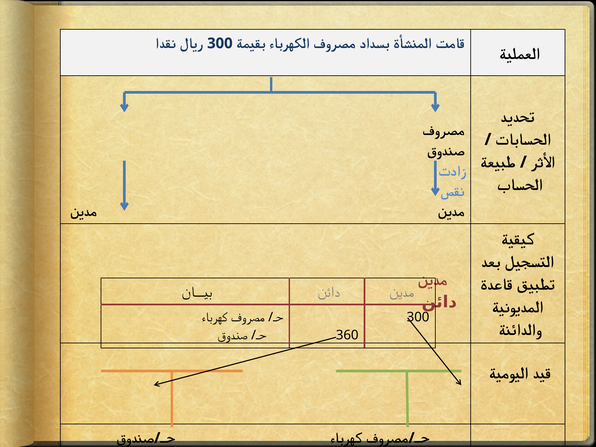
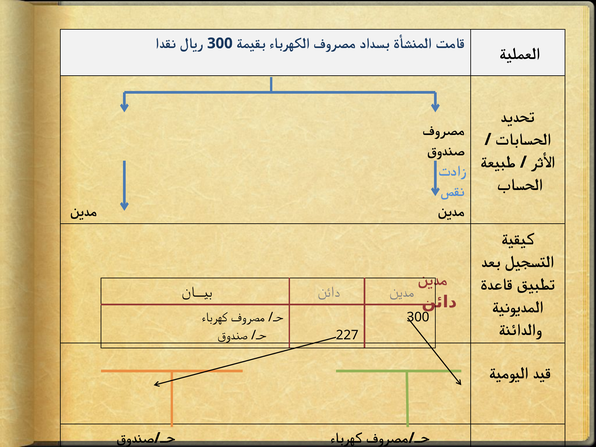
360: 360 -> 227 (347, 335)
